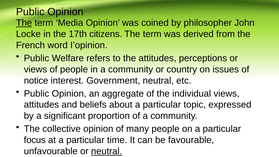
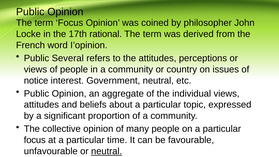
The underline: present -> none (24, 23)
term Media: Media -> Focus (69, 23)
citizens: citizens -> rational (106, 34)
Welfare: Welfare -> Several (68, 58)
